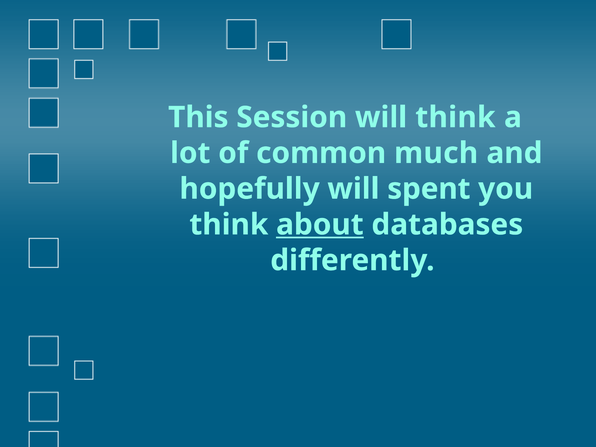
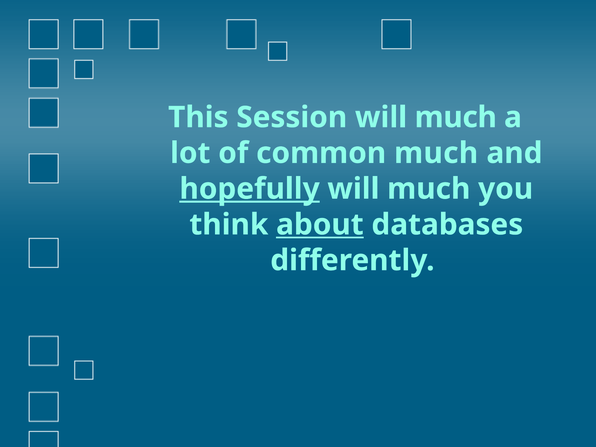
Session will think: think -> much (456, 117)
hopefully underline: none -> present (250, 189)
spent: spent -> much (429, 189)
